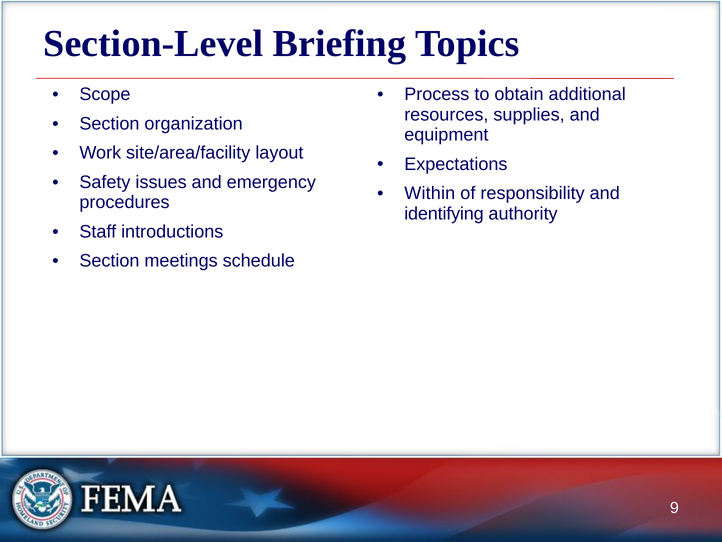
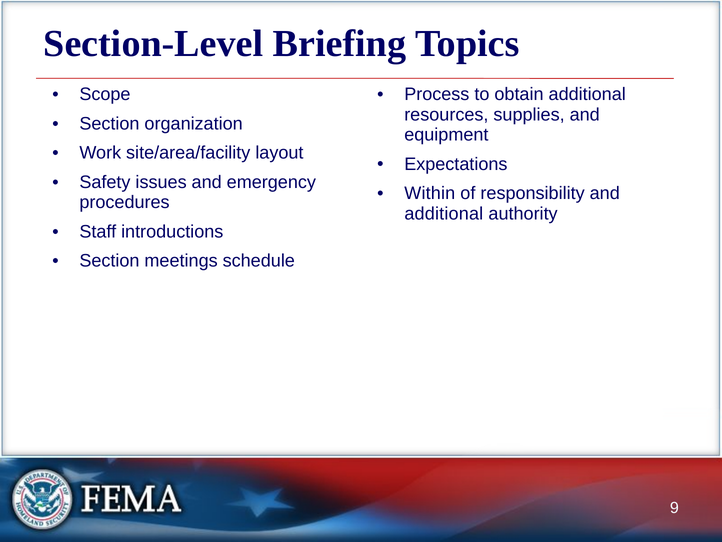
identifying: identifying -> additional (444, 213)
